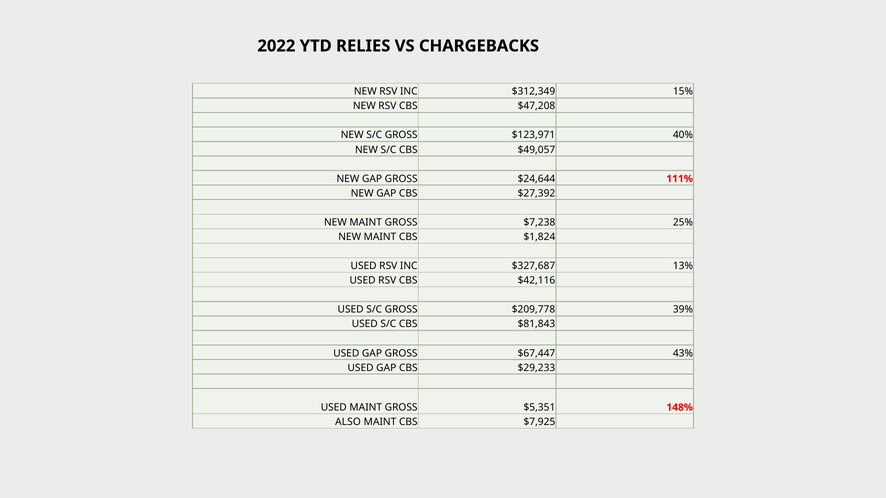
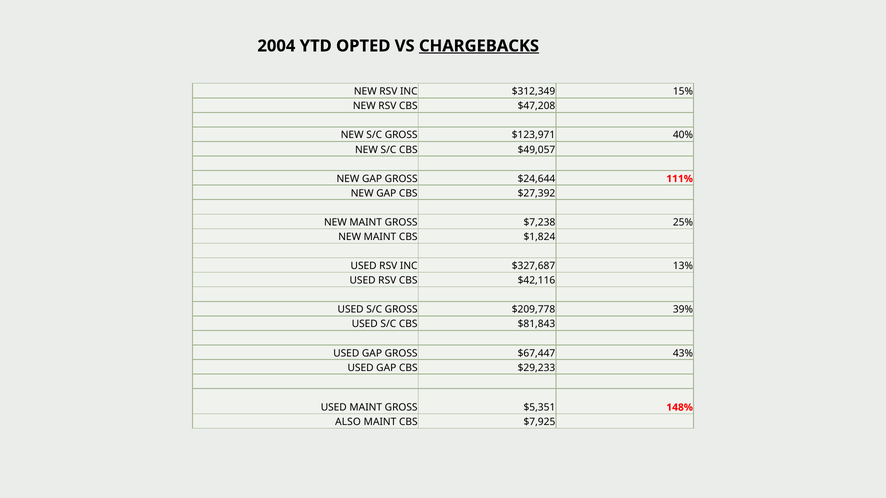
2022: 2022 -> 2004 (276, 46)
RELIES: RELIES -> OPTED (363, 46)
CHARGEBACKS underline: none -> present (479, 46)
